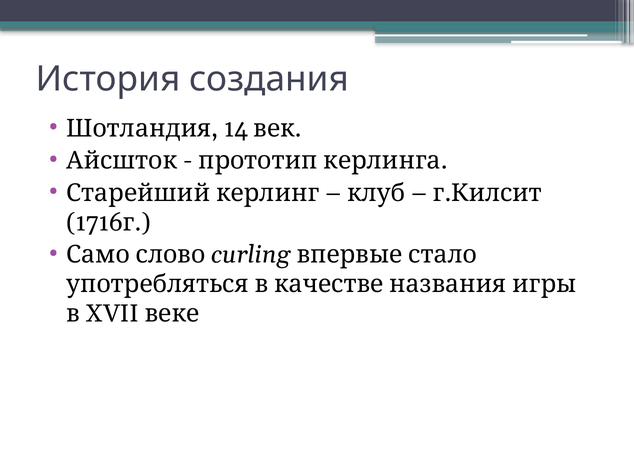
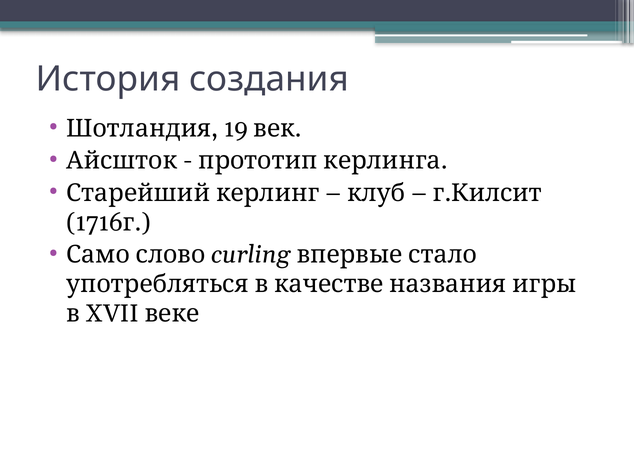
14: 14 -> 19 (236, 129)
